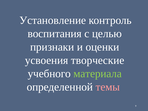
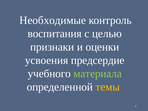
Установление: Установление -> Необходимые (53, 20)
творческие: творческие -> предсердие (98, 60)
темы colour: pink -> yellow (108, 87)
